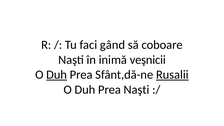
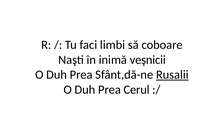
gând: gând -> limbi (113, 45)
Duh underline: present -> none (57, 75)
Prea Naşti: Naşti -> Cerul (137, 90)
